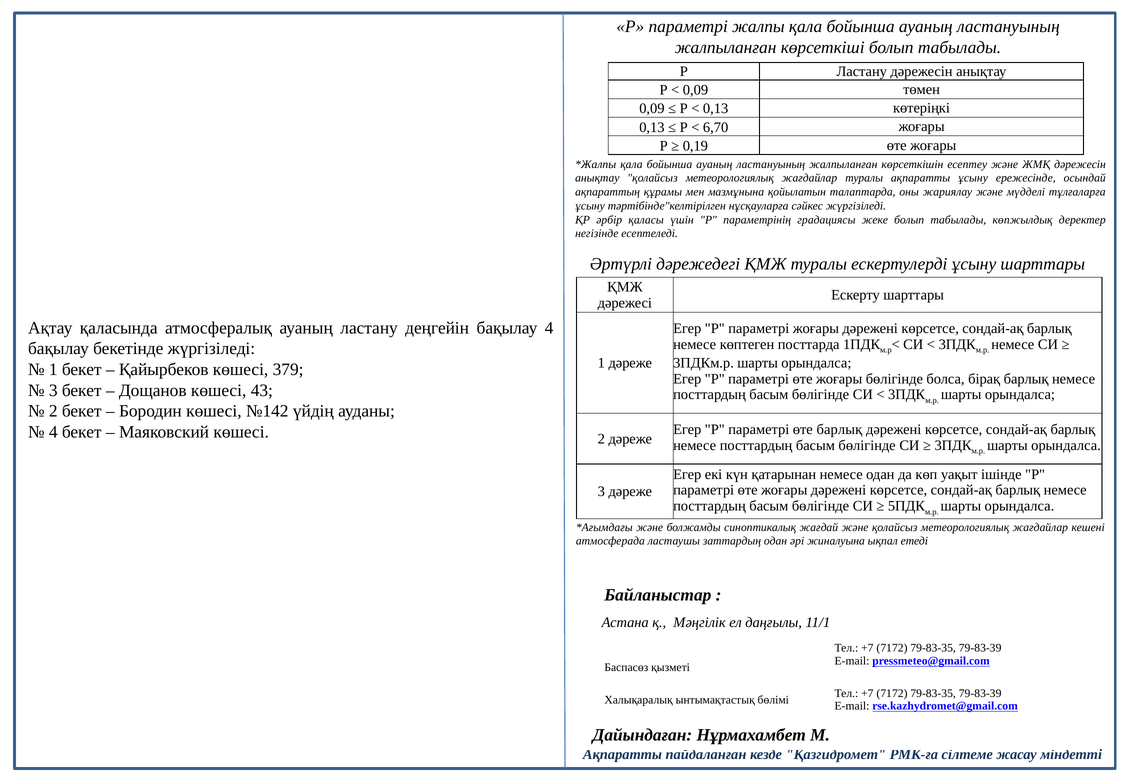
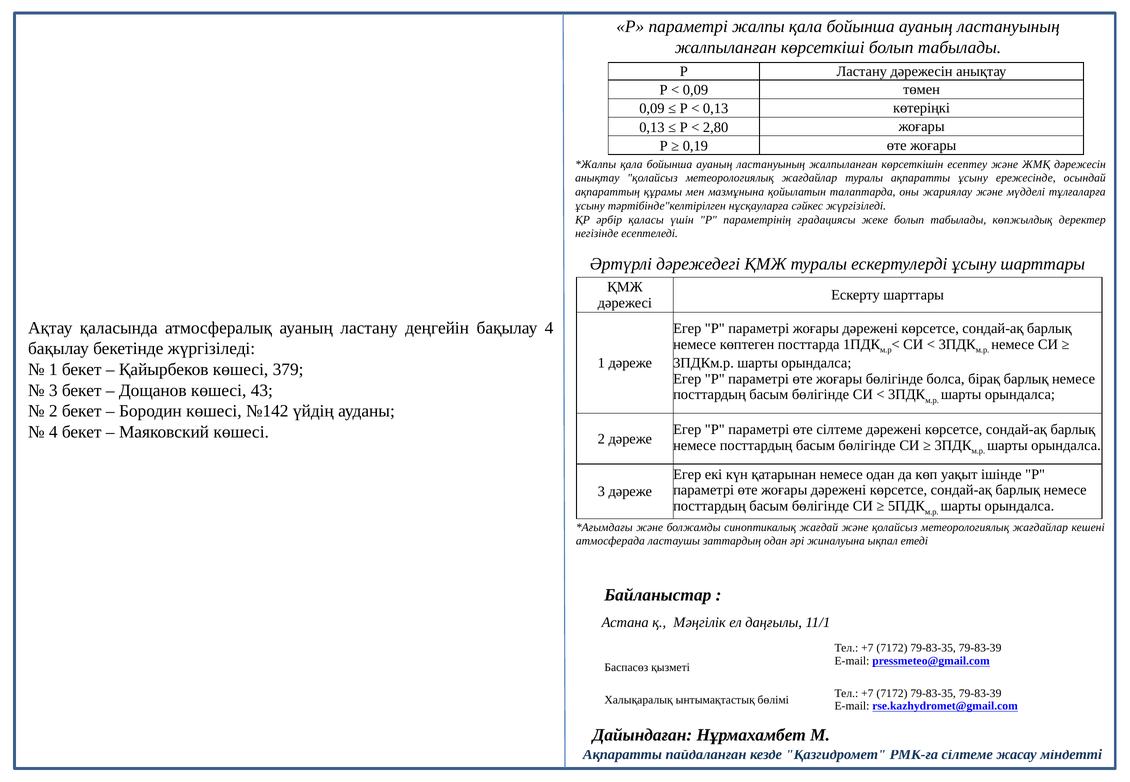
6,70: 6,70 -> 2,80 (716, 127)
өте барлық: барлық -> сілтеме (839, 430)
